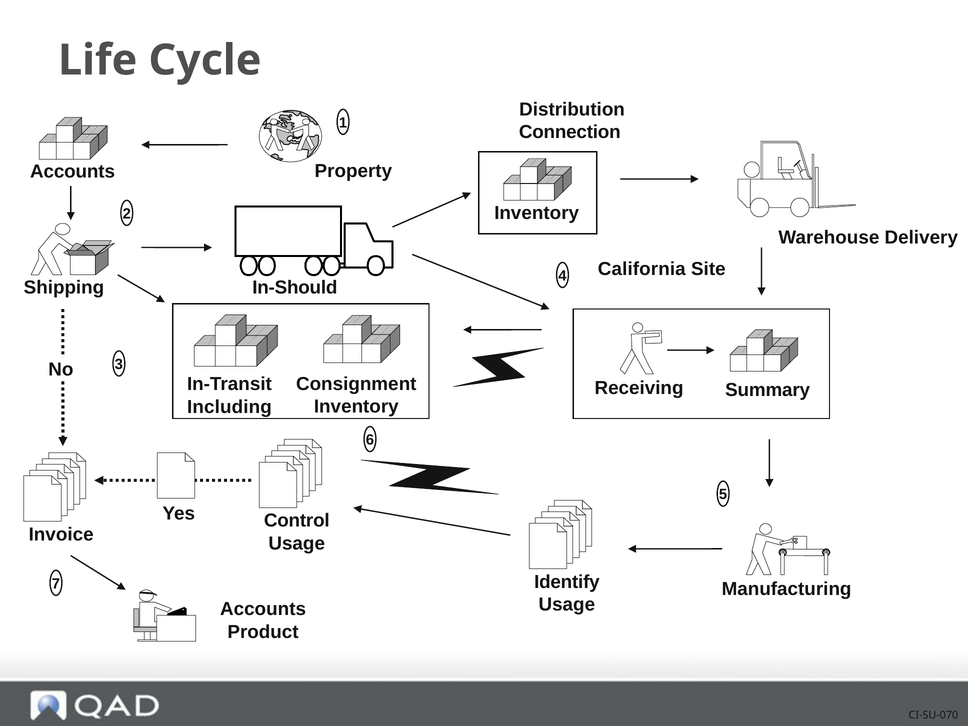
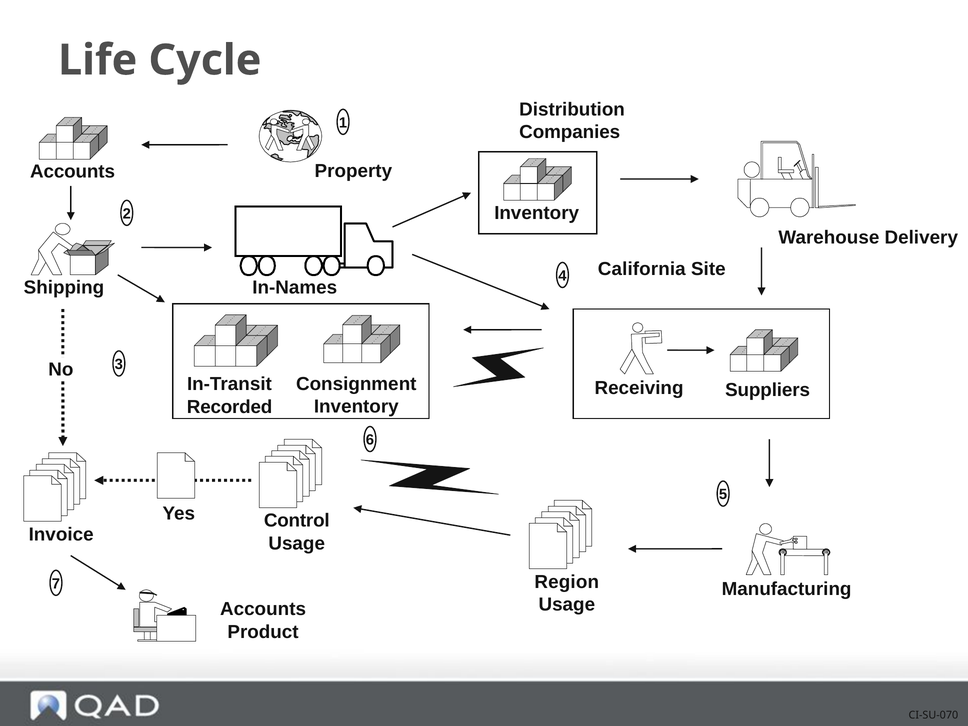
Connection: Connection -> Companies (570, 132)
In-Should: In-Should -> In-Names (295, 288)
Summary: Summary -> Suppliers (768, 390)
Including: Including -> Recorded (230, 407)
Identify: Identify -> Region (567, 582)
